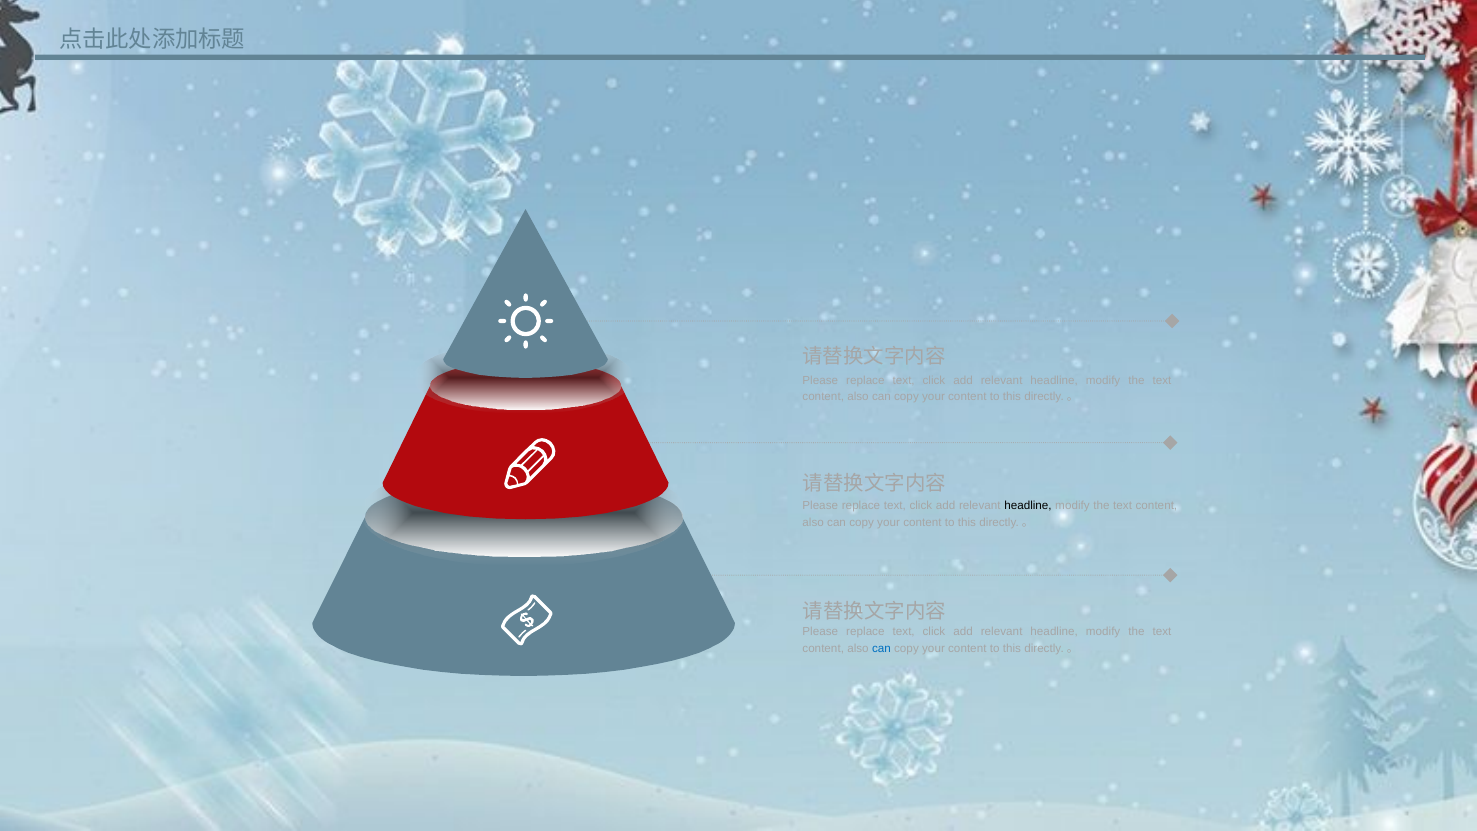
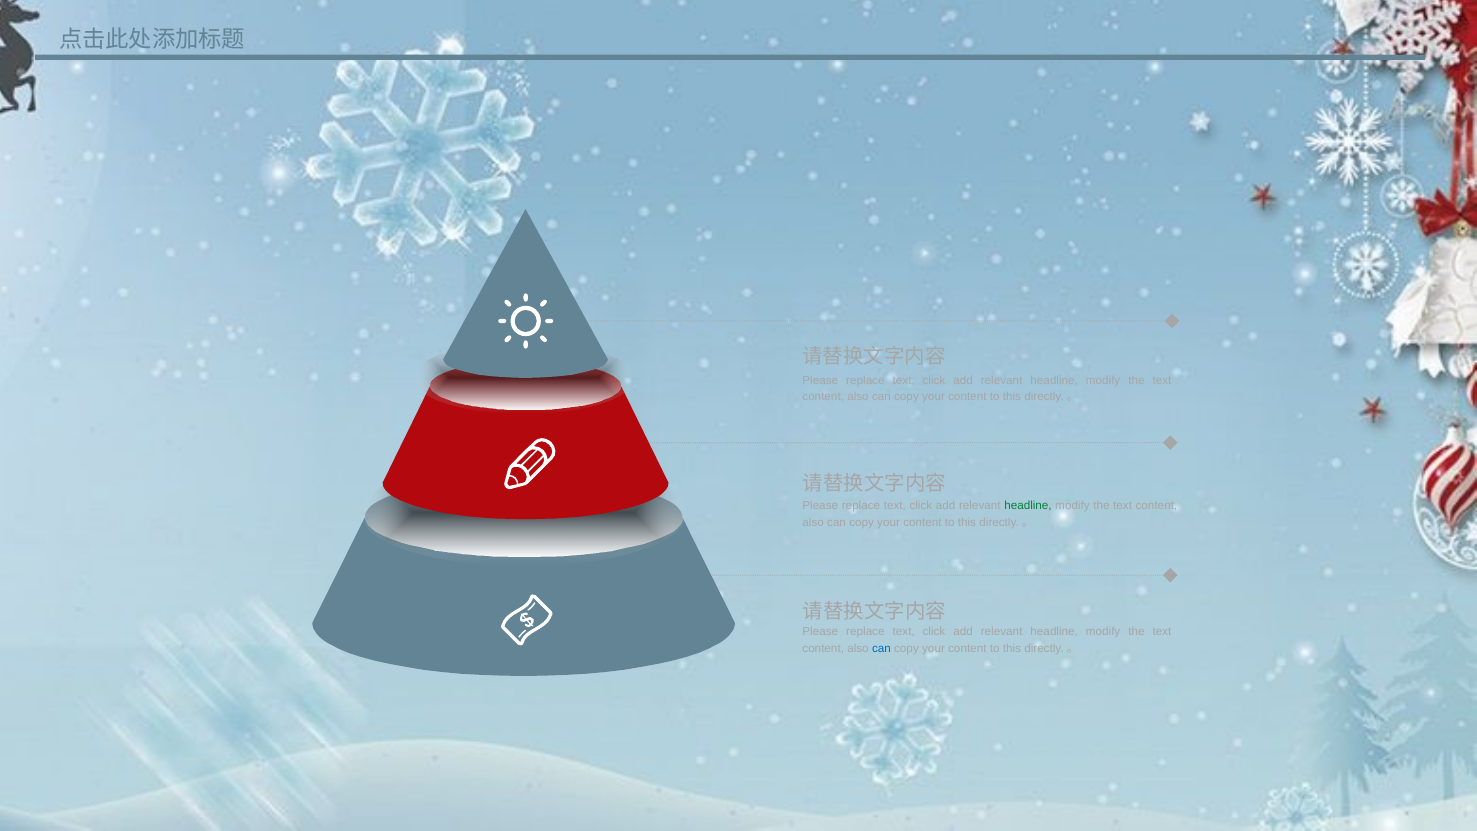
headline colour: black -> green (1028, 506)
